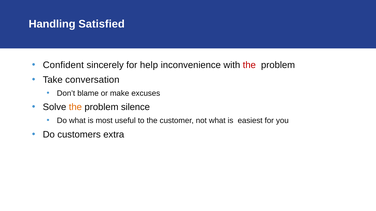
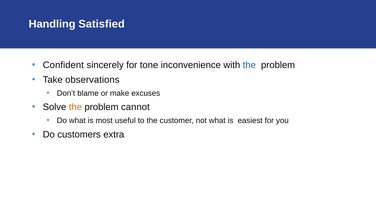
help: help -> tone (149, 65)
the colour: red -> blue (249, 65)
conversation: conversation -> observations (92, 80)
silence: silence -> cannot (135, 107)
